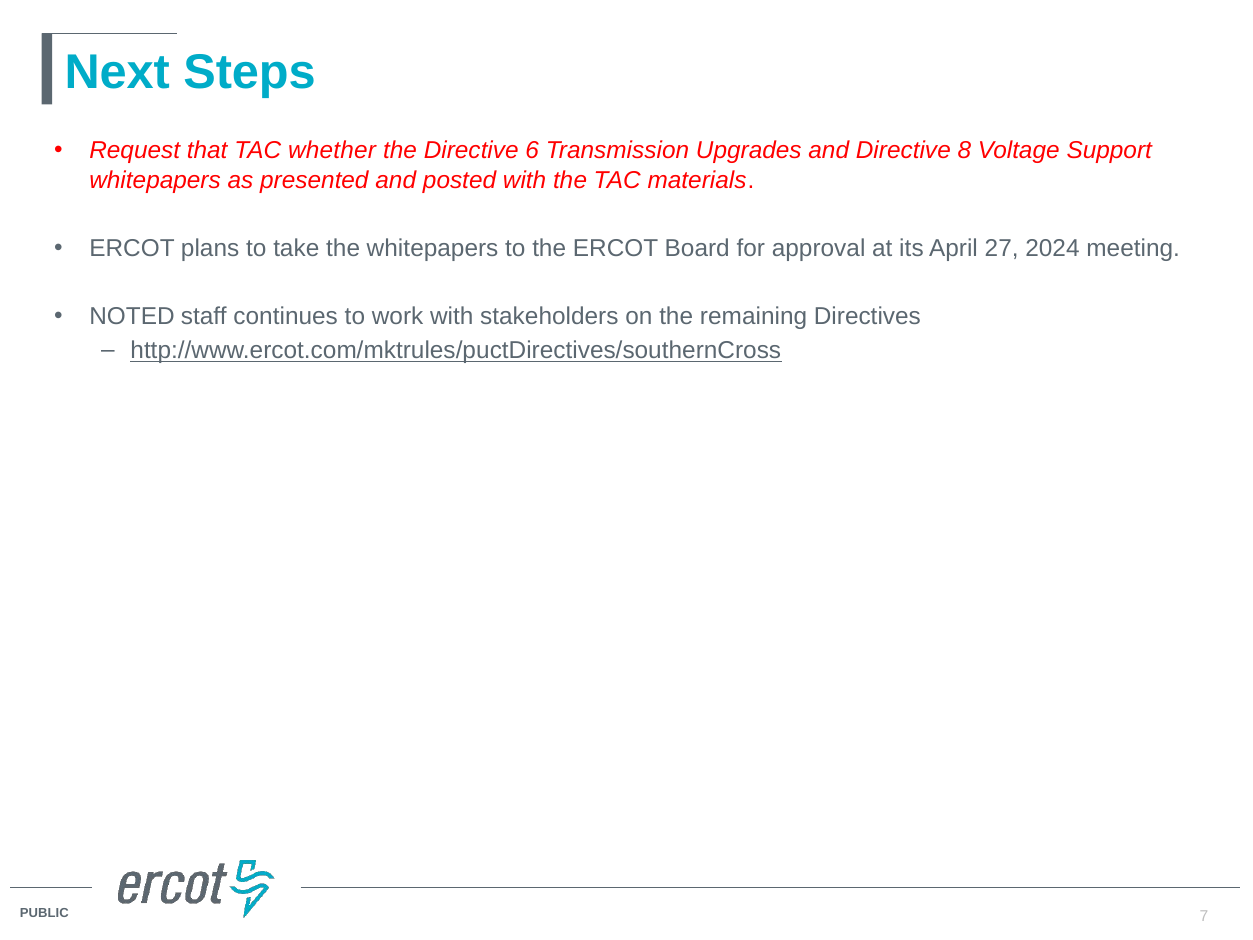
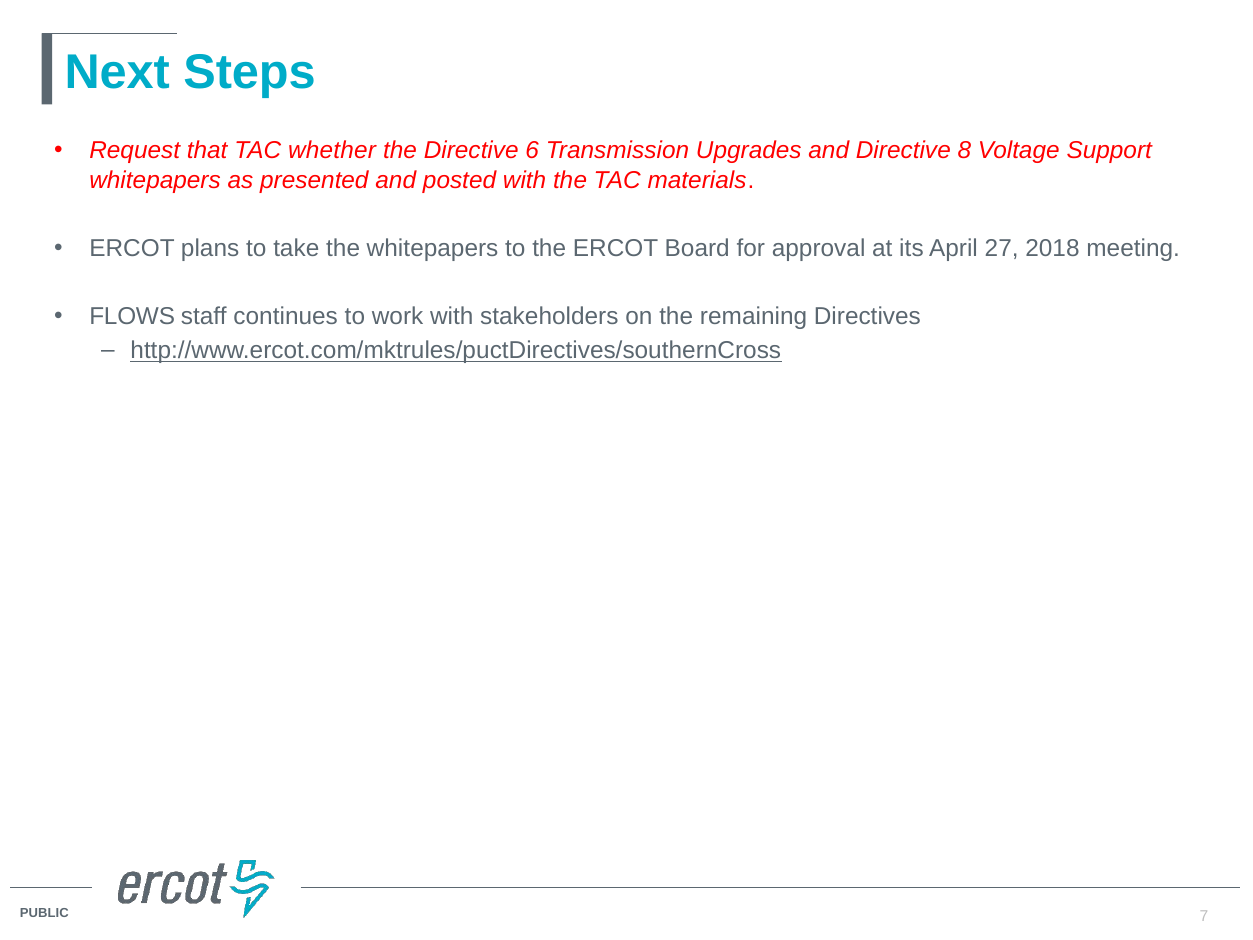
2024: 2024 -> 2018 (1052, 248)
NOTED: NOTED -> FLOWS (132, 317)
